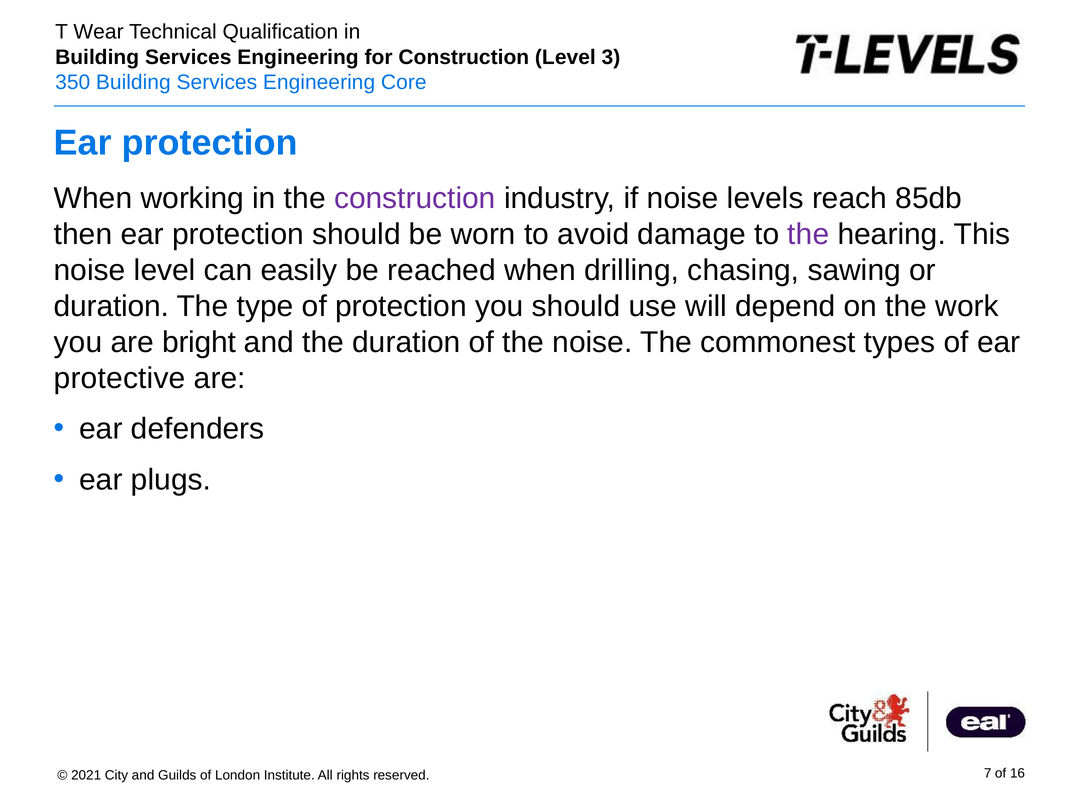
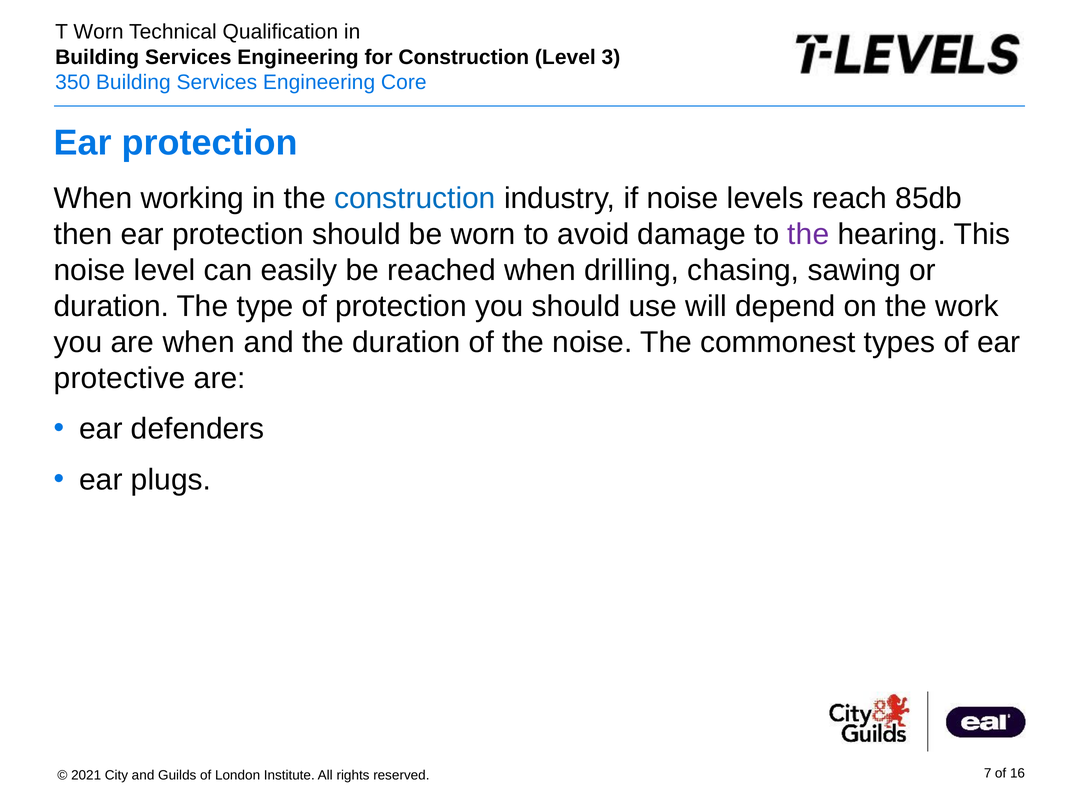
Wear: Wear -> Worn (99, 32)
construction colour: purple -> blue (415, 199)
are bright: bright -> when (199, 342)
